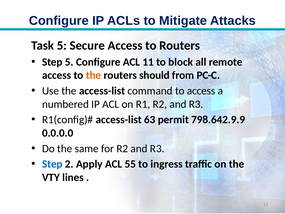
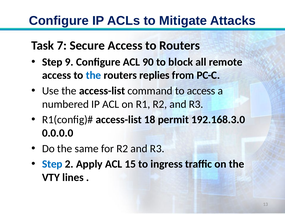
Task 5: 5 -> 7 (62, 46)
Step 5: 5 -> 9 (69, 62)
11: 11 -> 90 (148, 62)
the colour: orange -> blue (93, 75)
should: should -> replies (154, 75)
63: 63 -> 18 (150, 120)
798.642.9.9: 798.642.9.9 -> 192.168.3.0 (218, 120)
55: 55 -> 15 (130, 164)
